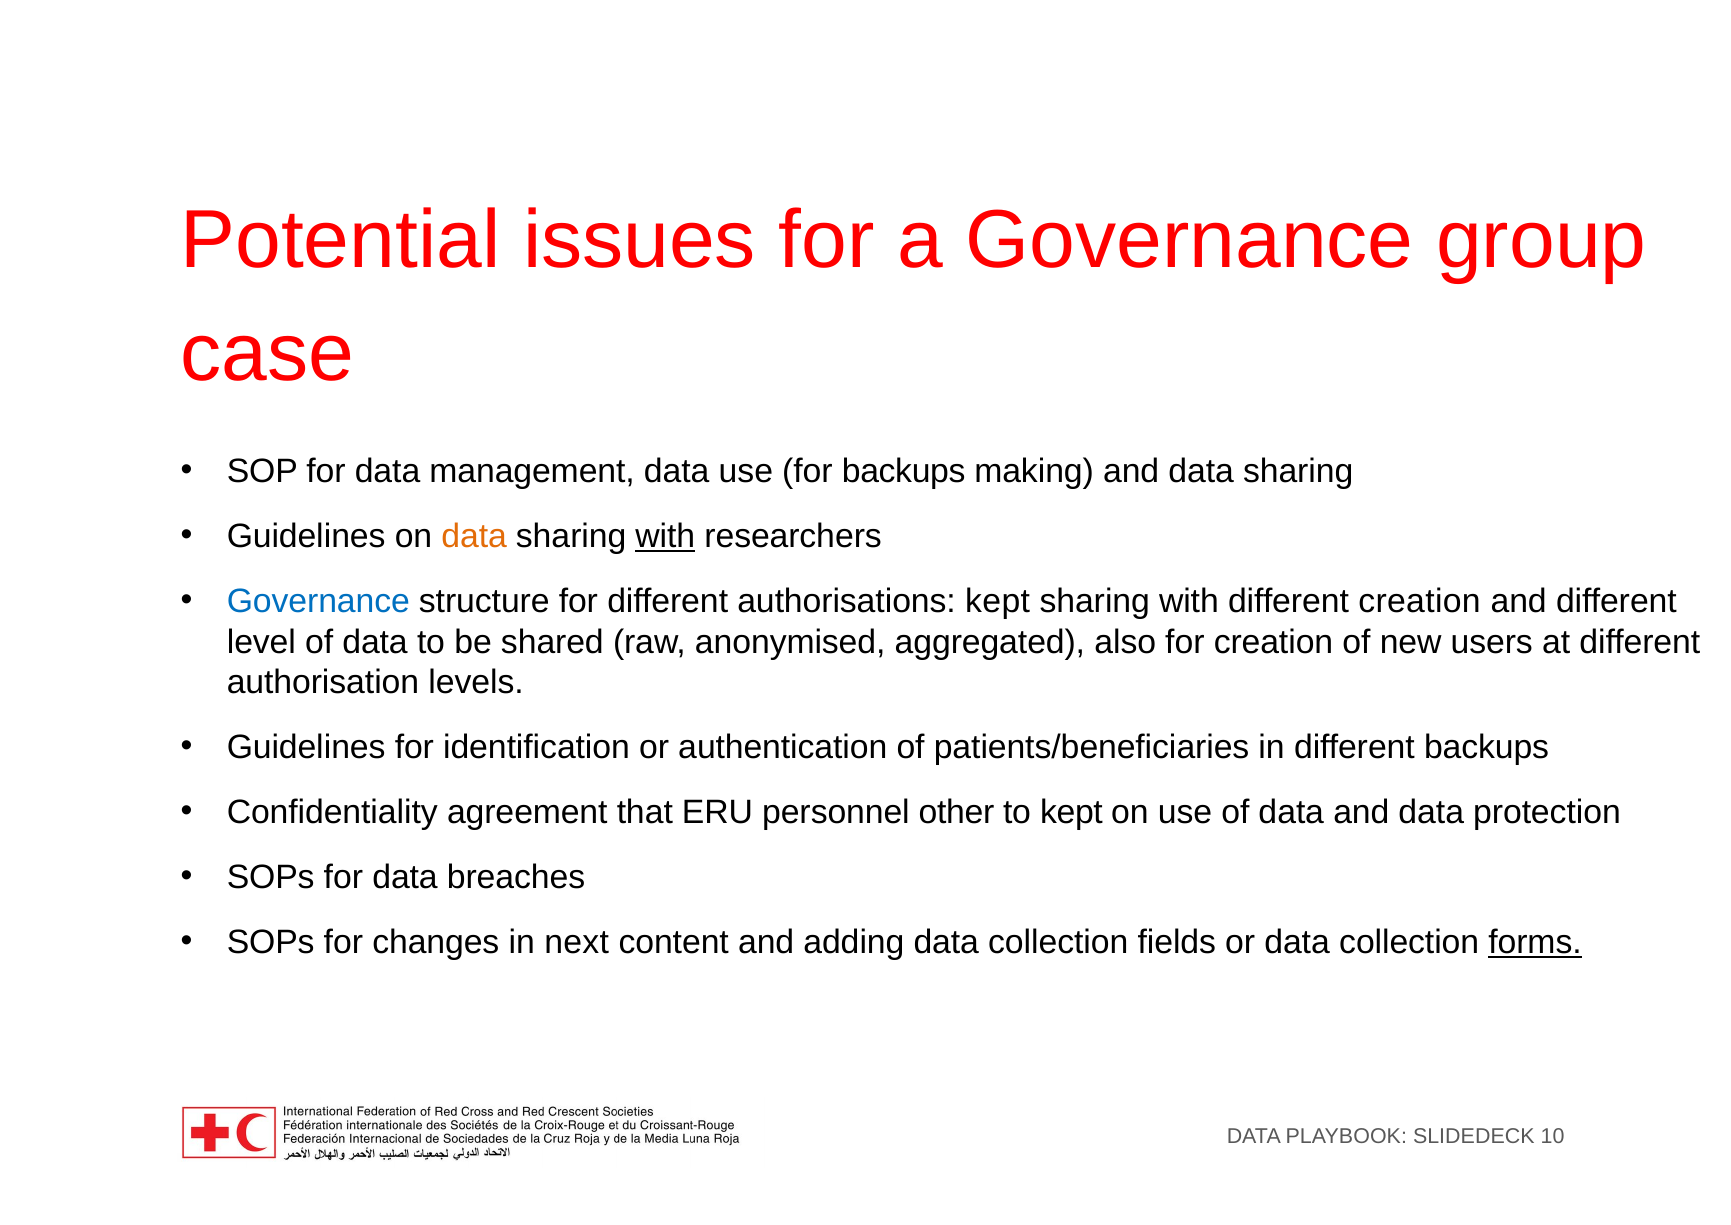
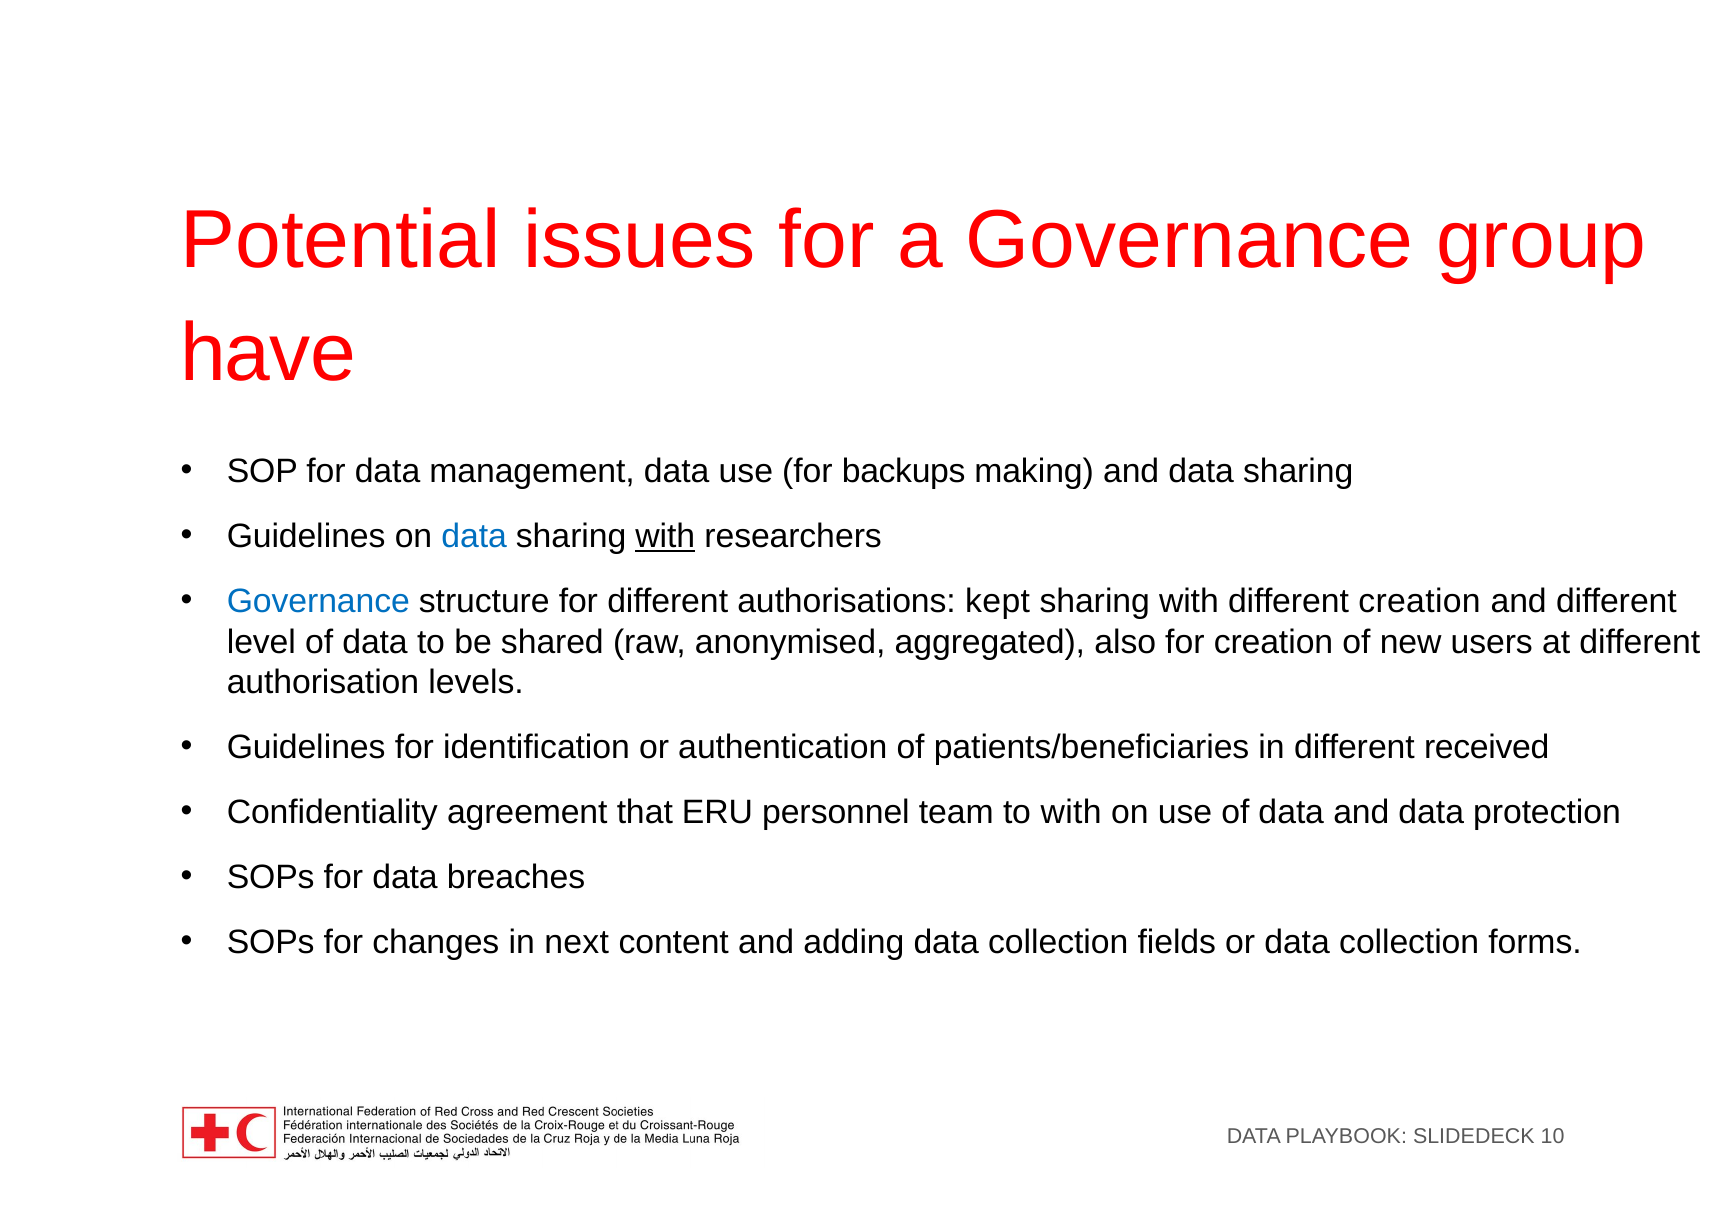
case: case -> have (268, 354)
data colour: orange -> blue (474, 536)
different backups: backups -> received (1487, 747)
other: other -> team (956, 812)
to kept: kept -> with (1071, 812)
forms underline: present -> none (1535, 942)
